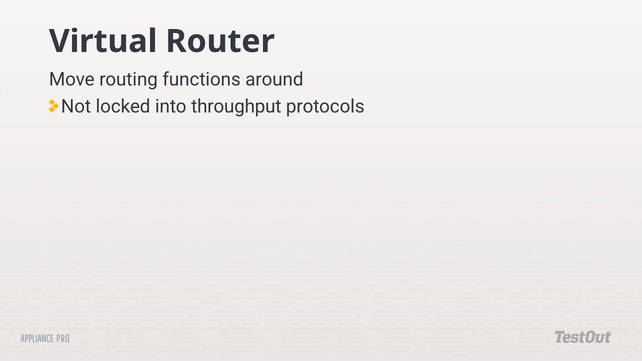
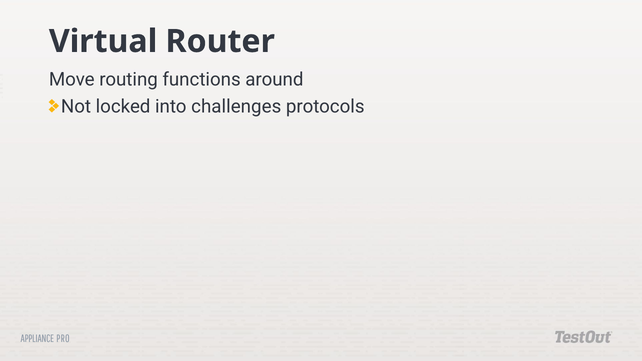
throughput: throughput -> challenges (236, 107)
